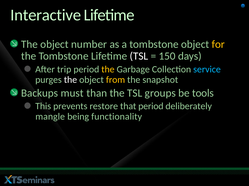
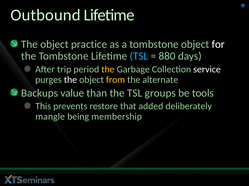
Interactive: Interactive -> Outbound (46, 15)
number: number -> practice (89, 44)
for colour: yellow -> white (218, 44)
TSL colour: white -> light blue (139, 56)
150: 150 -> 880 (167, 56)
service colour: light blue -> white (207, 70)
snapshot: snapshot -> alternate (160, 80)
must: must -> value (72, 93)
that period: period -> added (151, 107)
functionality: functionality -> membership (117, 117)
